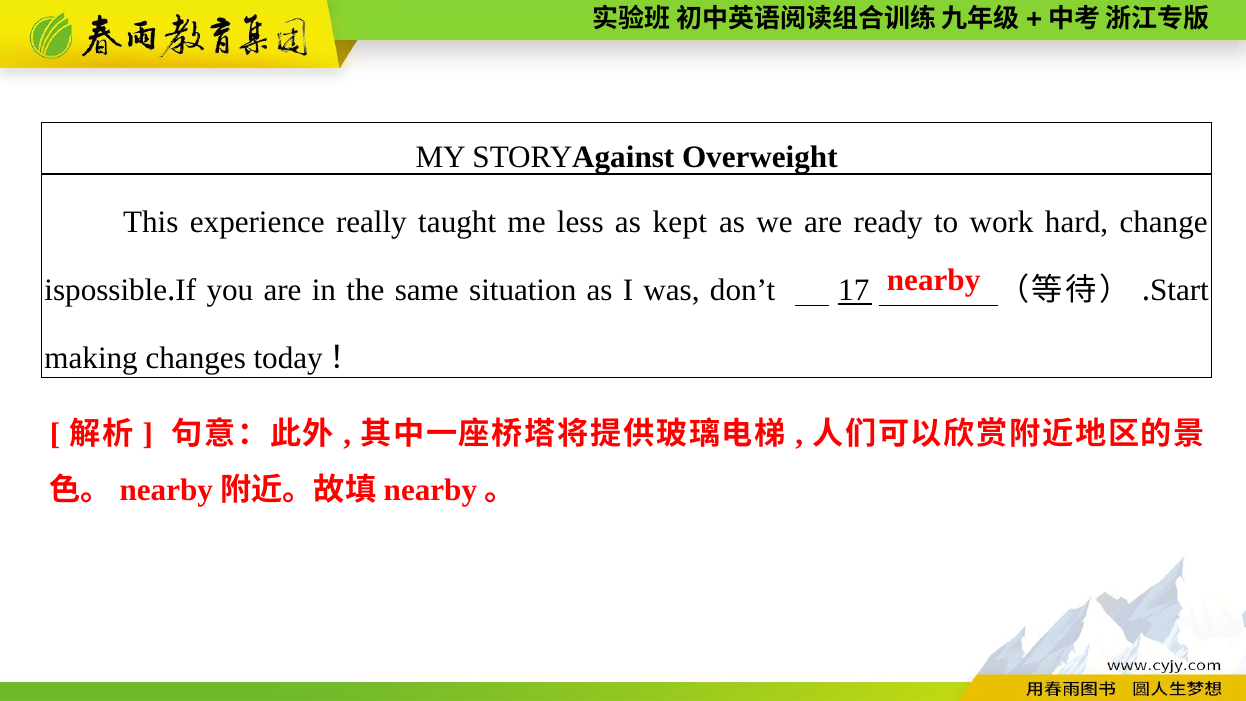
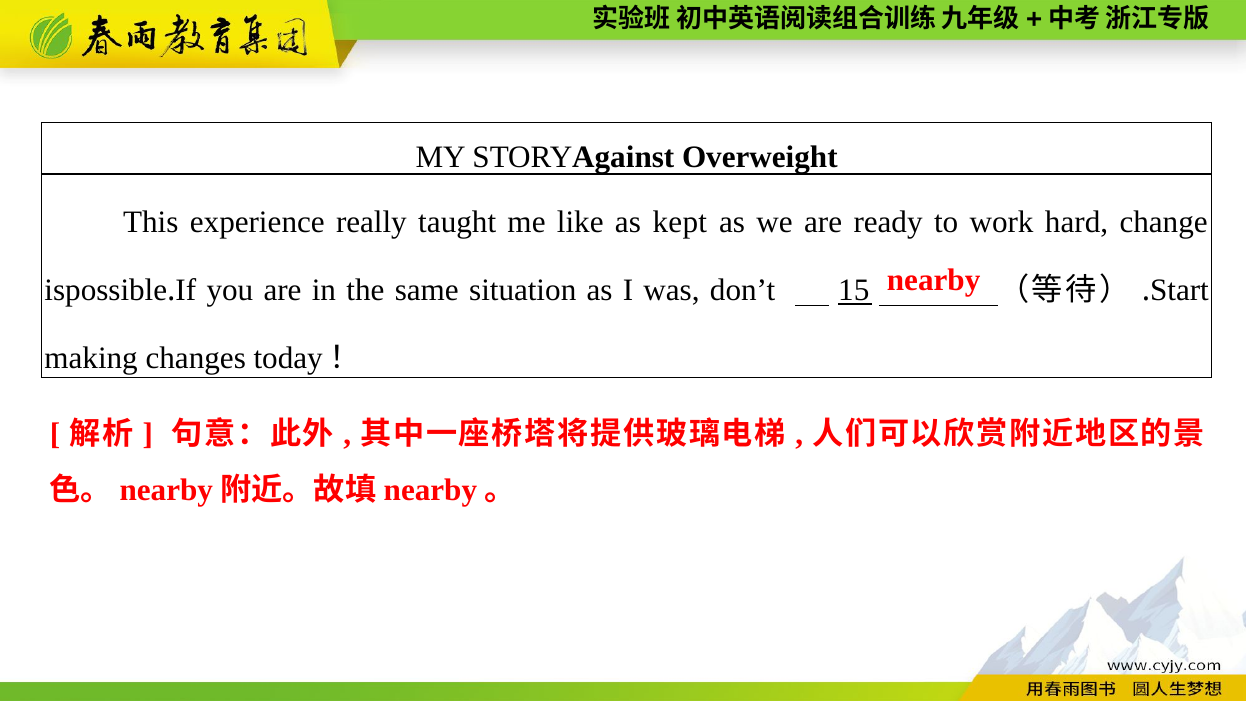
less: less -> like (580, 222)
17: 17 -> 15 (854, 290)
